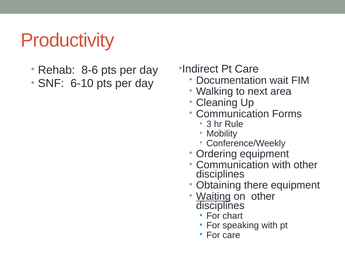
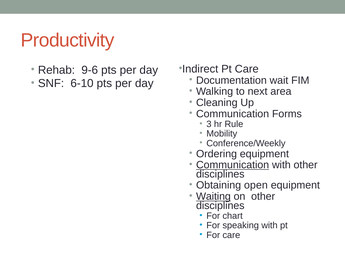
8-6: 8-6 -> 9-6 (90, 70)
Communication underline: none -> present (233, 165)
there: there -> open (256, 185)
